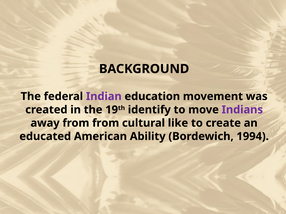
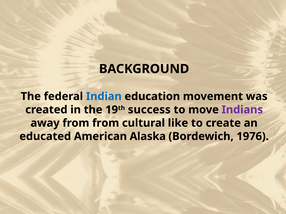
Indian colour: purple -> blue (104, 97)
identify: identify -> success (149, 110)
Ability: Ability -> Alaska (148, 137)
1994: 1994 -> 1976 (253, 137)
